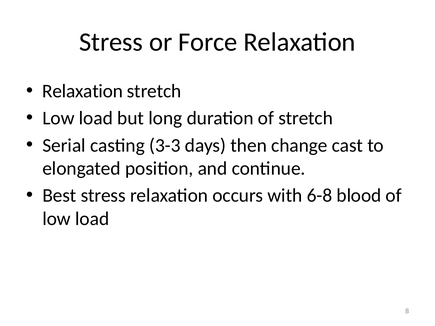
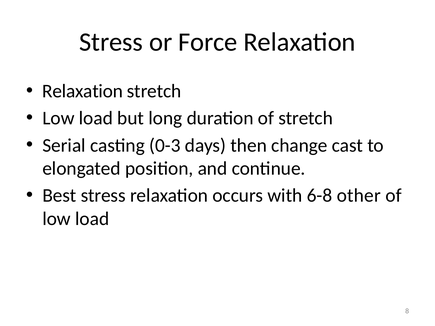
3-3: 3-3 -> 0-3 (165, 145)
blood: blood -> other (359, 196)
